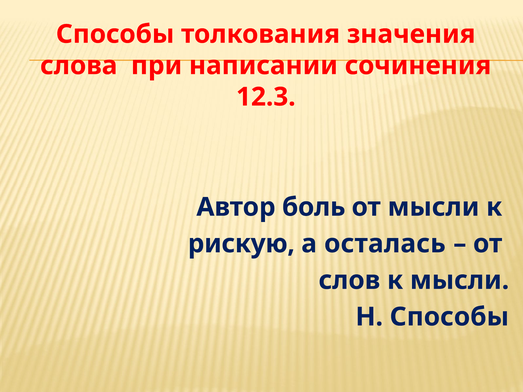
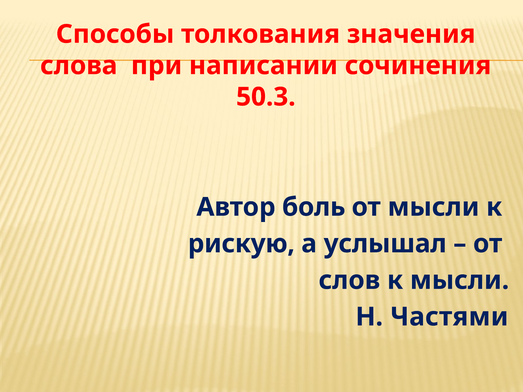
12.3: 12.3 -> 50.3 (266, 97)
осталась: осталась -> услышал (385, 244)
Н Способы: Способы -> Частями (449, 317)
